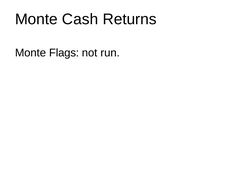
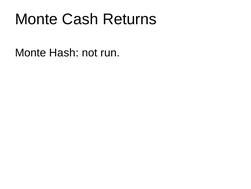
Flags: Flags -> Hash (64, 53)
